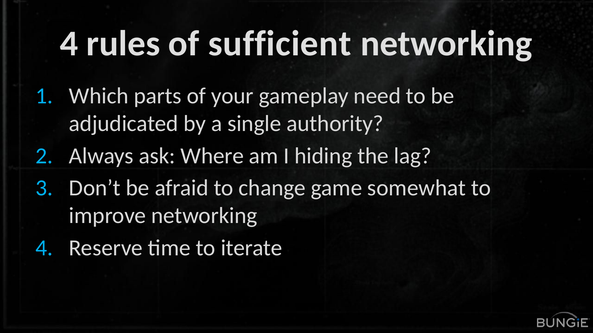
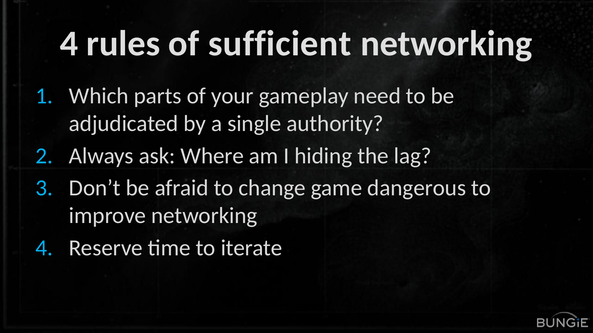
somewhat: somewhat -> dangerous (417, 188)
